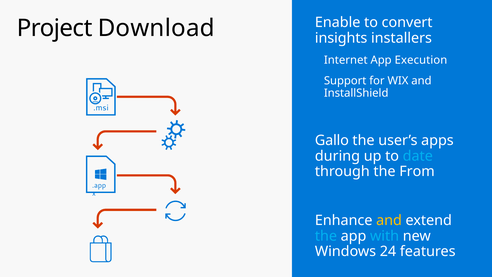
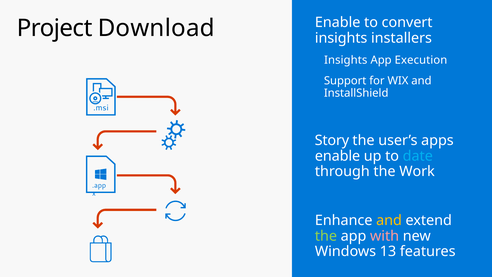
Internet: Internet -> Insights (346, 60)
Gallo: Gallo -> Story (332, 140)
during: during -> enable (338, 156)
From: From -> Work (417, 171)
the colour: light blue -> light green (326, 236)
with colour: light blue -> pink (385, 236)
24: 24 -> 13 (388, 251)
